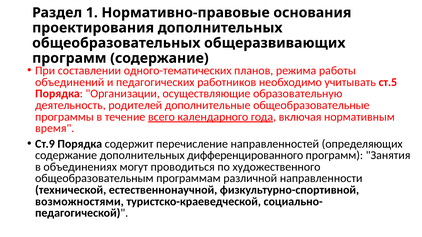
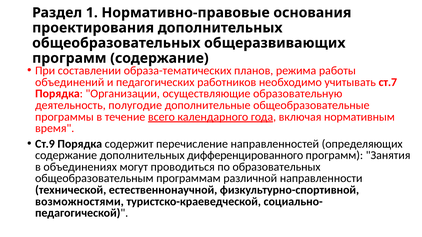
одного-тематических: одного-тематических -> образа-тематических (178, 71)
ст.5: ст.5 -> ст.7 (388, 82)
родителей: родителей -> полугодие (135, 105)
художественного: художественного -> образовательных (277, 167)
